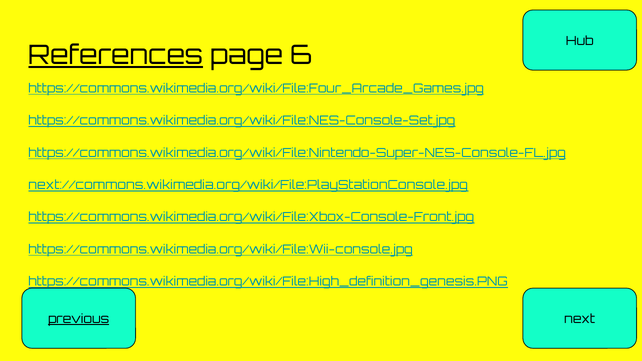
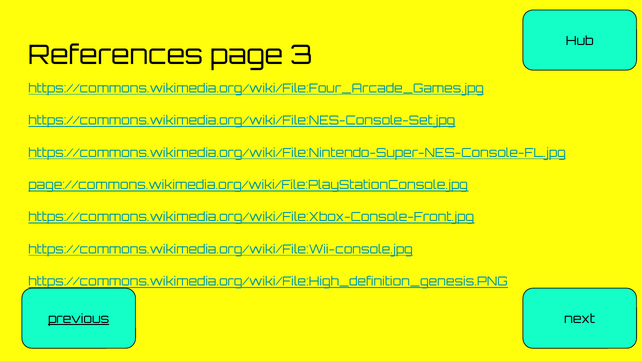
References underline: present -> none (116, 56)
6: 6 -> 3 (301, 56)
next://commons.wikimedia.org/wiki/File:PlayStationConsole.jpg: next://commons.wikimedia.org/wiki/File:PlayStationConsole.jpg -> page://commons.wikimedia.org/wiki/File:PlayStationConsole.jpg (248, 185)
